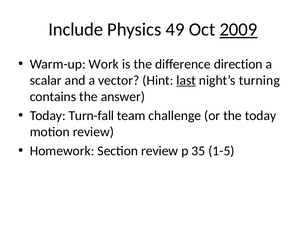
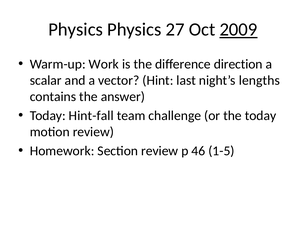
Include: Include -> Physics (76, 30)
49: 49 -> 27 (175, 30)
last underline: present -> none (186, 81)
turning: turning -> lengths (259, 81)
Turn-fall: Turn-fall -> Hint-fall (91, 116)
35: 35 -> 46 (198, 151)
